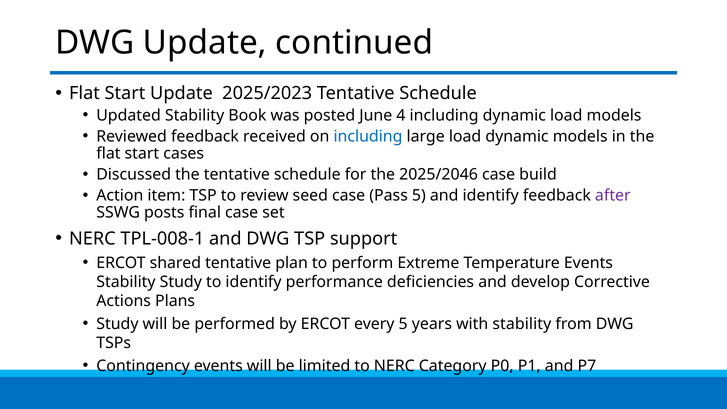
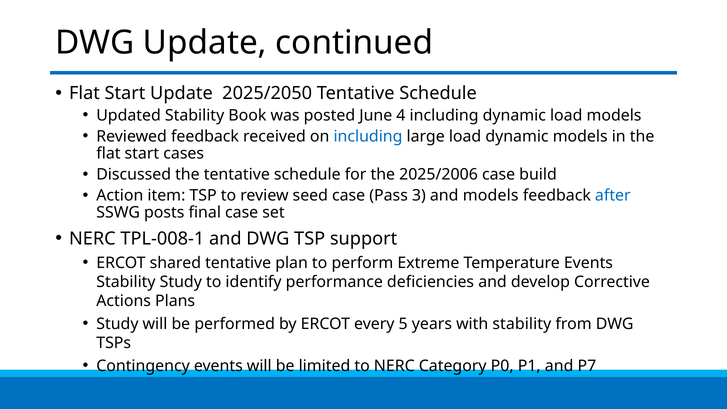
2025/2023: 2025/2023 -> 2025/2050 (267, 93)
2025/2046: 2025/2046 -> 2025/2006 (439, 174)
Pass 5: 5 -> 3 (419, 195)
and identify: identify -> models (491, 195)
after colour: purple -> blue (613, 195)
